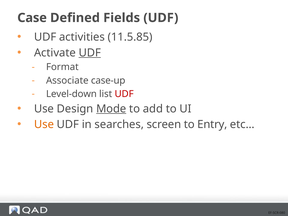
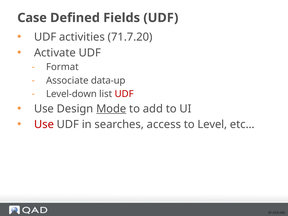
11.5.85: 11.5.85 -> 71.7.20 (130, 37)
UDF underline: present -> none (90, 53)
case-up: case-up -> data-up (108, 80)
Use colour: orange -> red (44, 124)
screen: screen -> access (164, 124)
Entry: Entry -> Level (212, 124)
